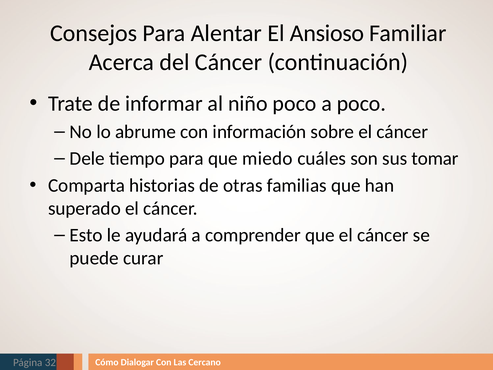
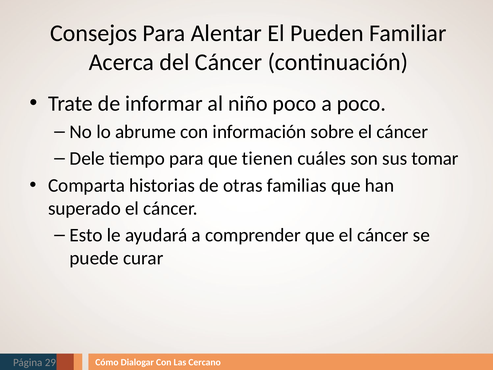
Ansioso: Ansioso -> Pueden (327, 33)
miedo: miedo -> tienen (267, 159)
32: 32 -> 29 (50, 362)
